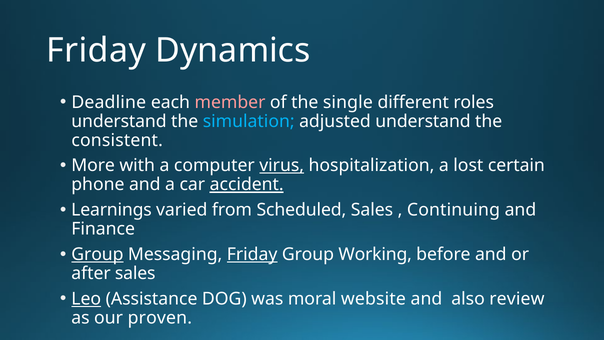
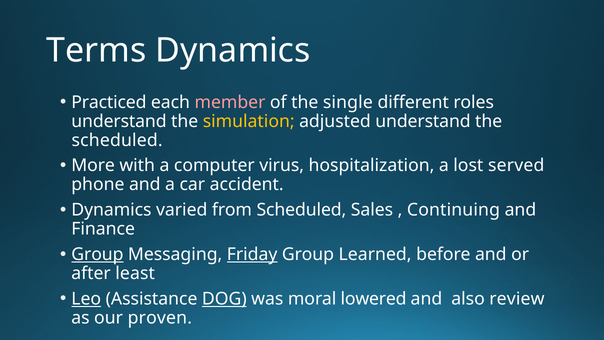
Friday: Friday -> Terms (96, 51)
Deadline: Deadline -> Practiced (109, 102)
simulation colour: light blue -> yellow (249, 121)
consistent: consistent -> scheduled (117, 140)
virus underline: present -> none (282, 166)
certain: certain -> served (516, 166)
accident underline: present -> none (247, 185)
Learnings: Learnings -> Dynamics (111, 210)
Working: Working -> Learned (375, 254)
after sales: sales -> least (135, 273)
DOG underline: none -> present (224, 299)
website: website -> lowered (374, 299)
